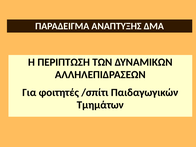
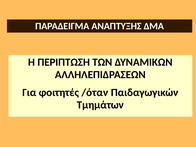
/σπίτι: /σπίτι -> /όταν (95, 92)
